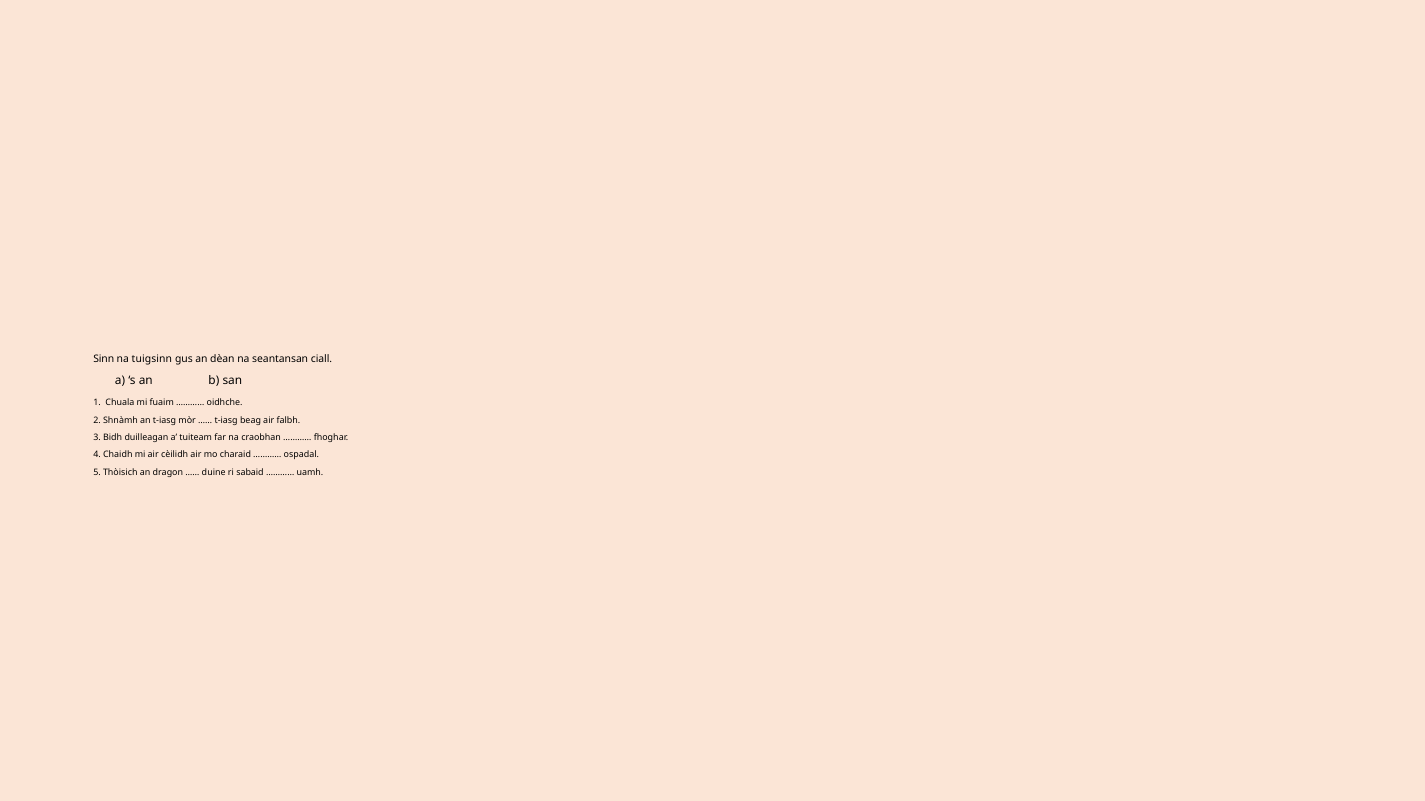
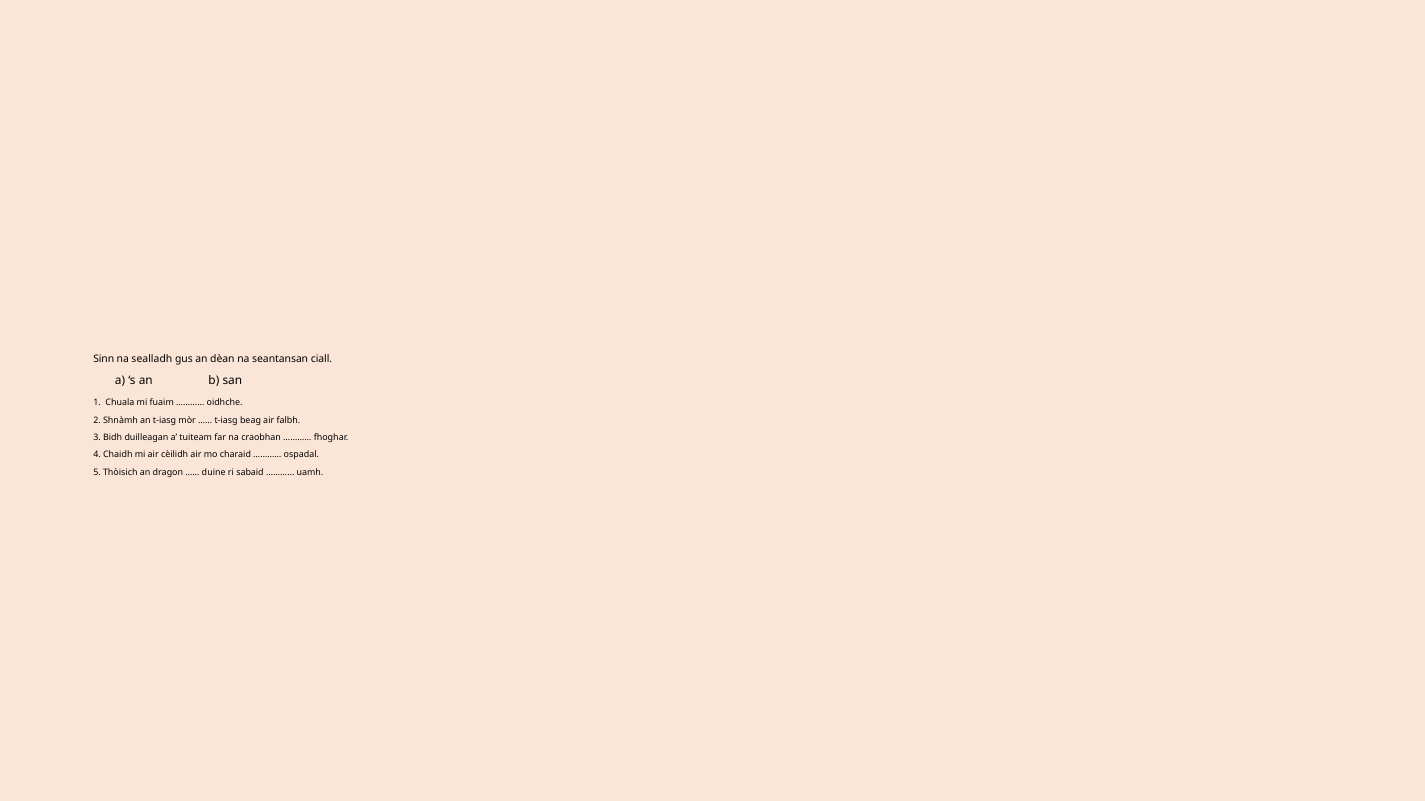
tuigsinn: tuigsinn -> sealladh (152, 359)
